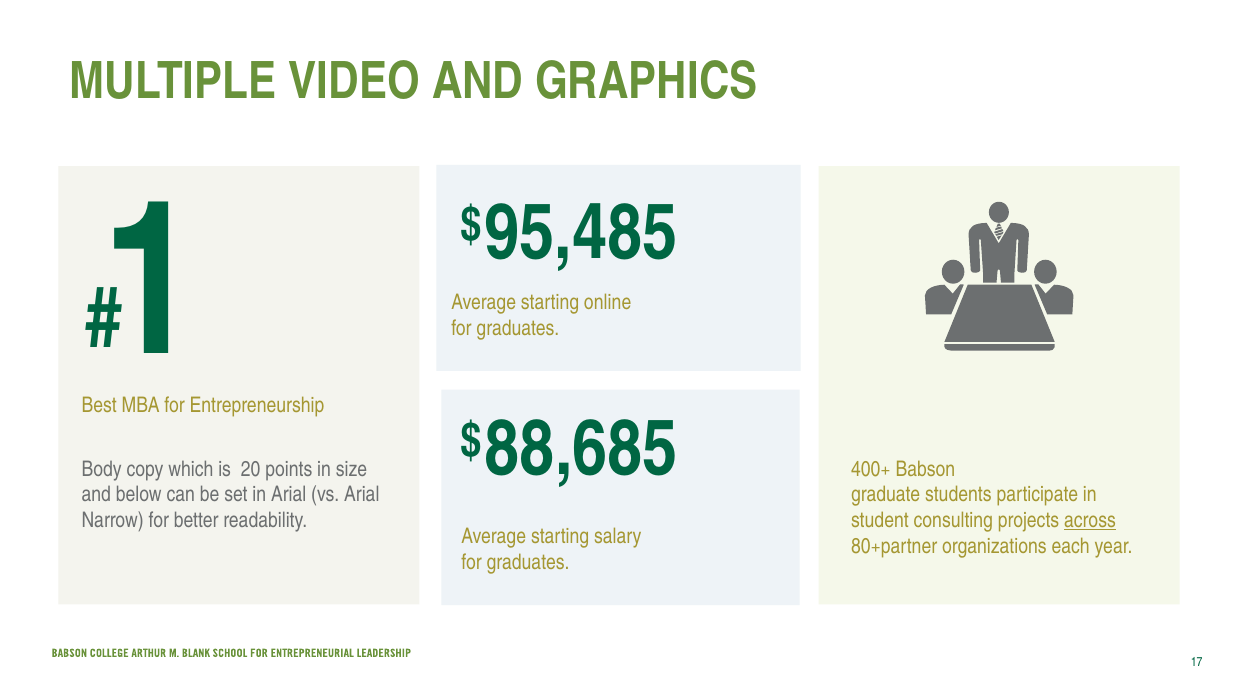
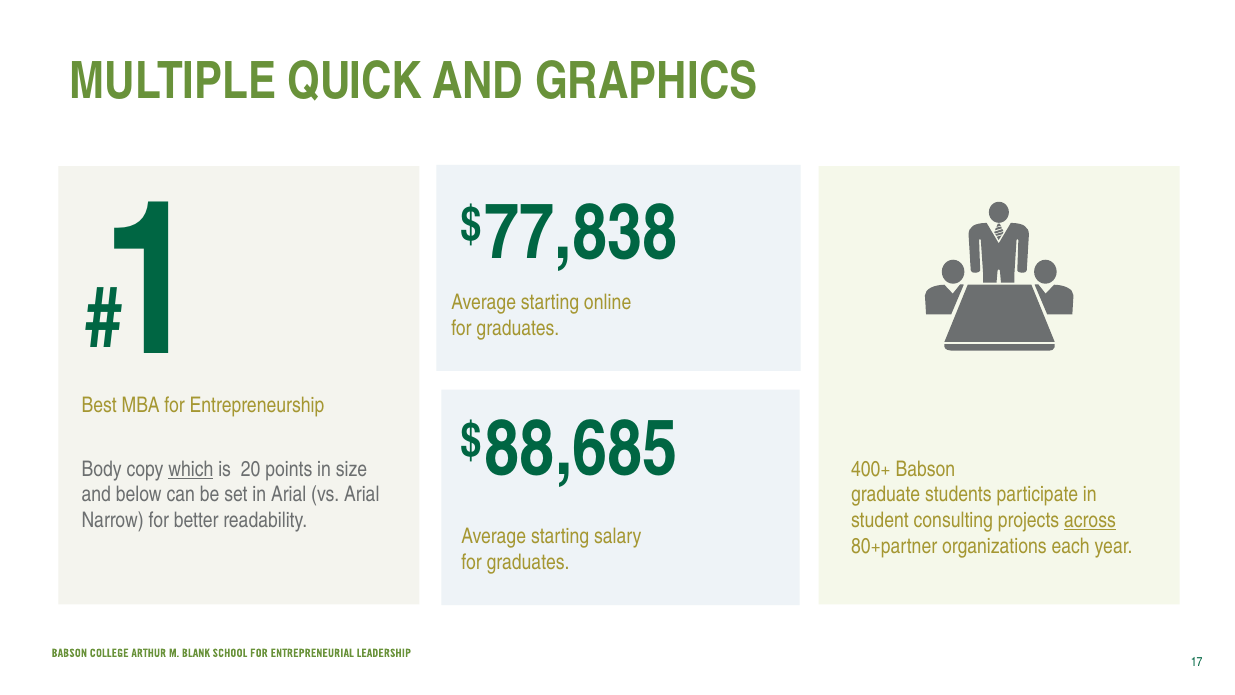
VIDEO: VIDEO -> QUICK (355, 82)
95,485: 95,485 -> 77,838 (581, 233)
which underline: none -> present (191, 469)
